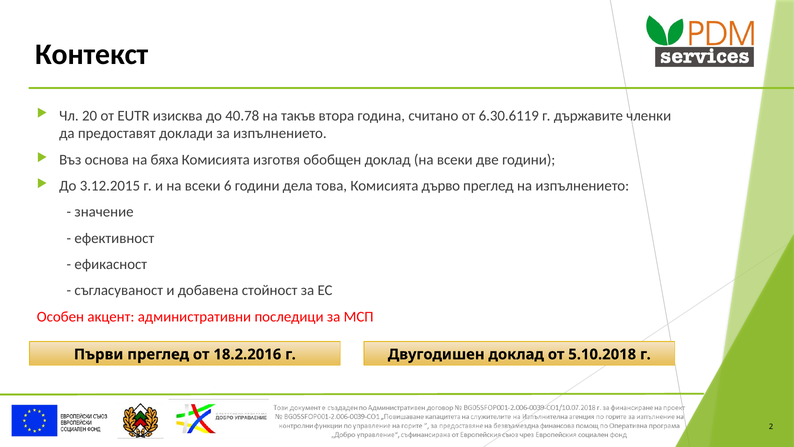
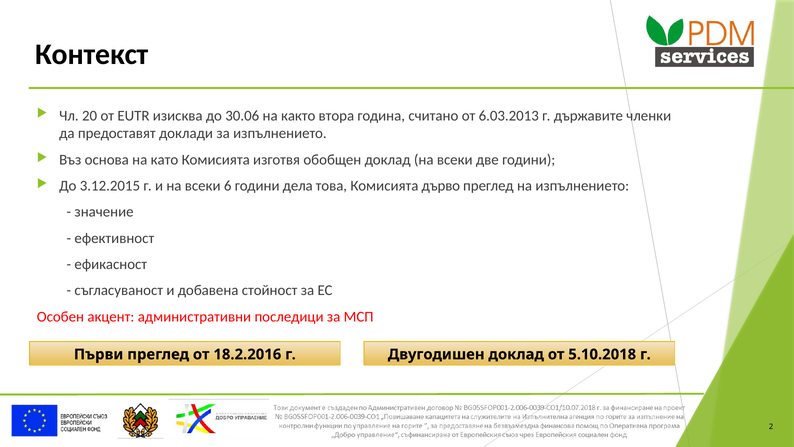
40.78: 40.78 -> 30.06 (242, 116)
такъв: такъв -> както (298, 116)
6.30.6119: 6.30.6119 -> 6.03.2013 (509, 116)
бяха: бяха -> като (165, 160)
